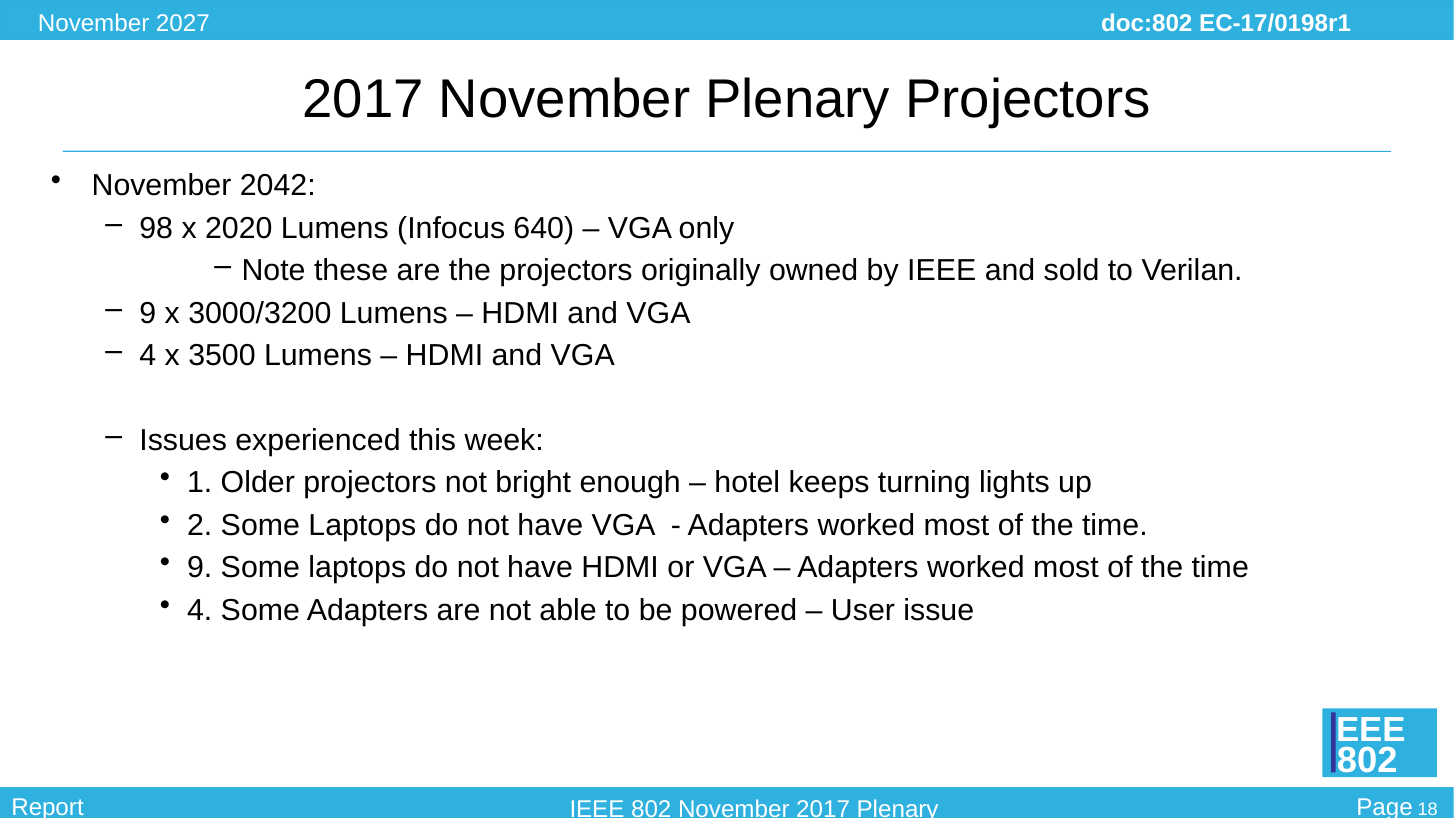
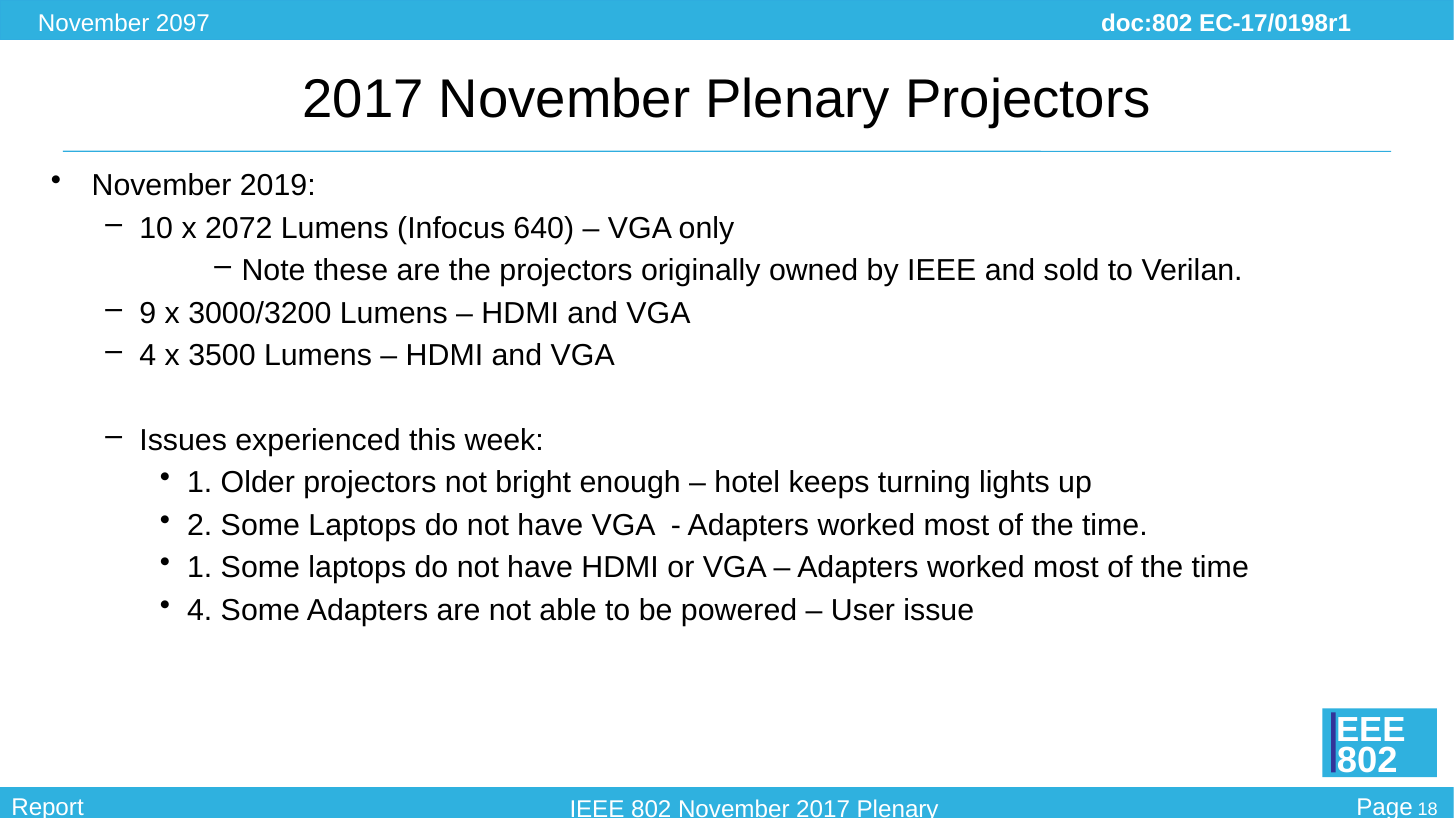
2027: 2027 -> 2097 (183, 23)
2042: 2042 -> 2019 (278, 186)
98: 98 -> 10 (156, 228)
2020: 2020 -> 2072 (239, 228)
9: 9 -> 1 (200, 567)
